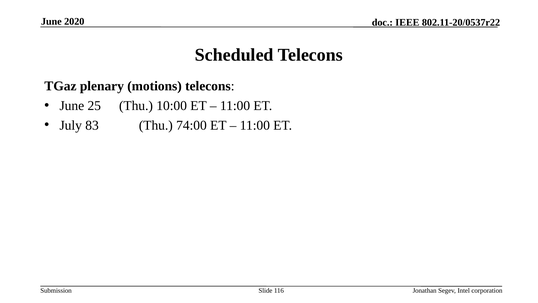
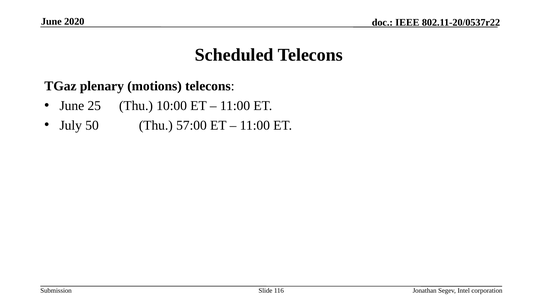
83: 83 -> 50 (92, 125)
74:00: 74:00 -> 57:00 (191, 125)
